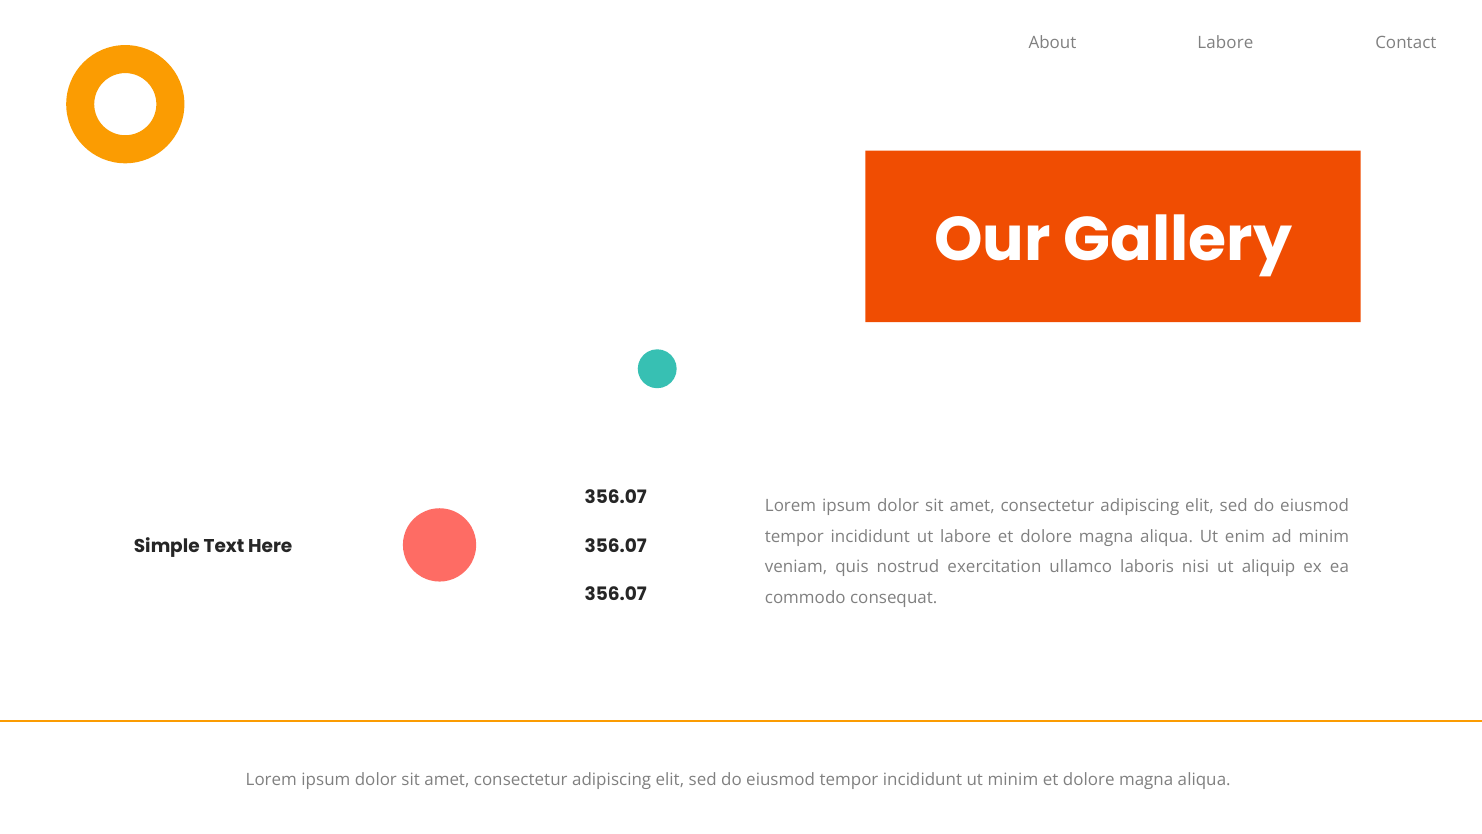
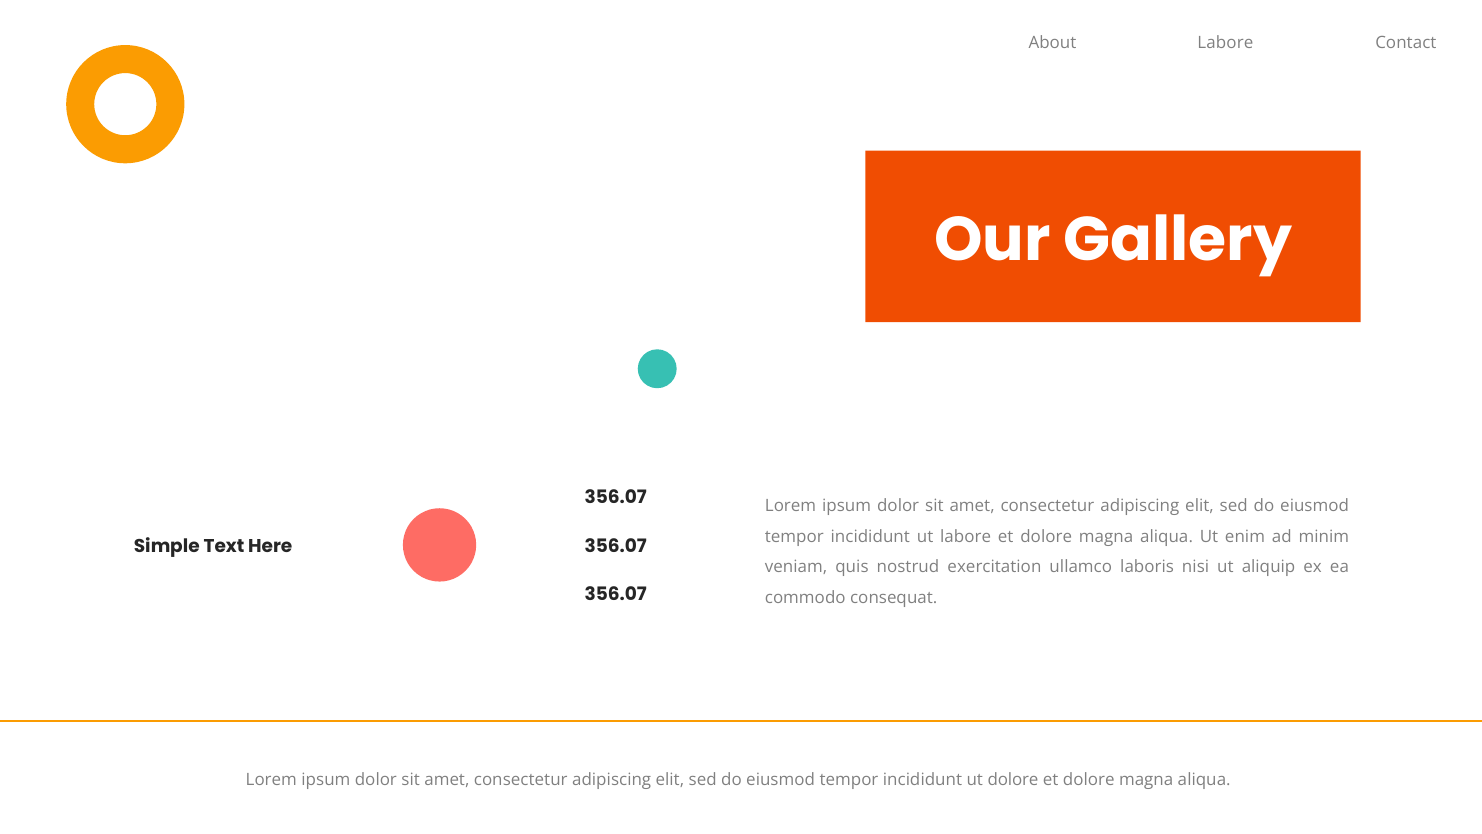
ut minim: minim -> dolore (1013, 779)
